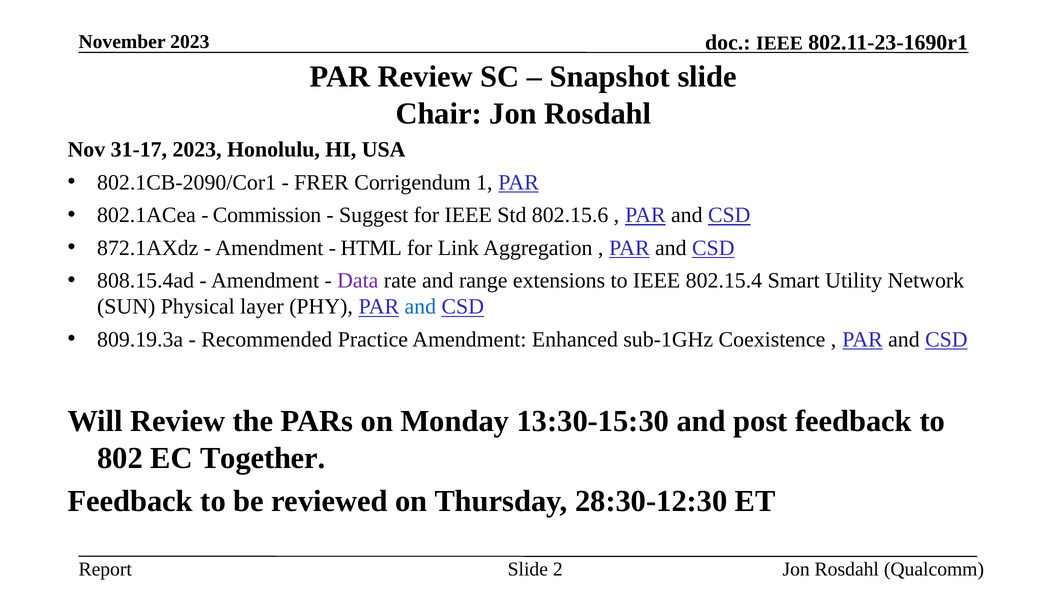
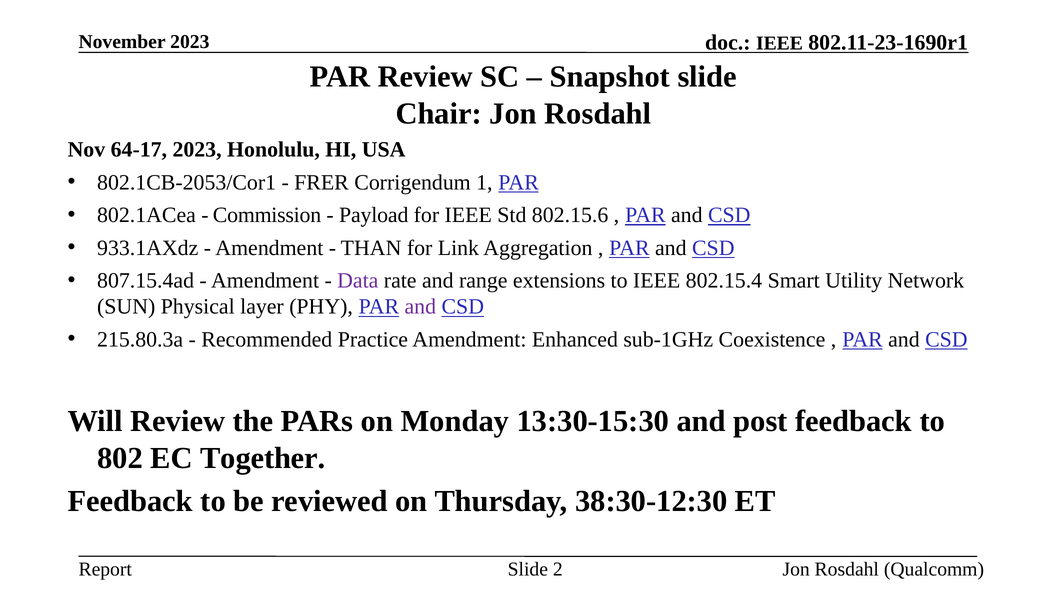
31-17: 31-17 -> 64-17 (139, 150)
802.1CB-2090/Cor1: 802.1CB-2090/Cor1 -> 802.1CB-2053/Cor1 (187, 182)
Suggest: Suggest -> Payload (374, 215)
872.1AXdz: 872.1AXdz -> 933.1AXdz (148, 248)
HTML: HTML -> THAN (371, 248)
808.15.4ad: 808.15.4ad -> 807.15.4ad (146, 281)
and colour: blue -> purple (420, 307)
809.19.3a: 809.19.3a -> 215.80.3a (140, 339)
28:30-12:30: 28:30-12:30 -> 38:30-12:30 (651, 501)
